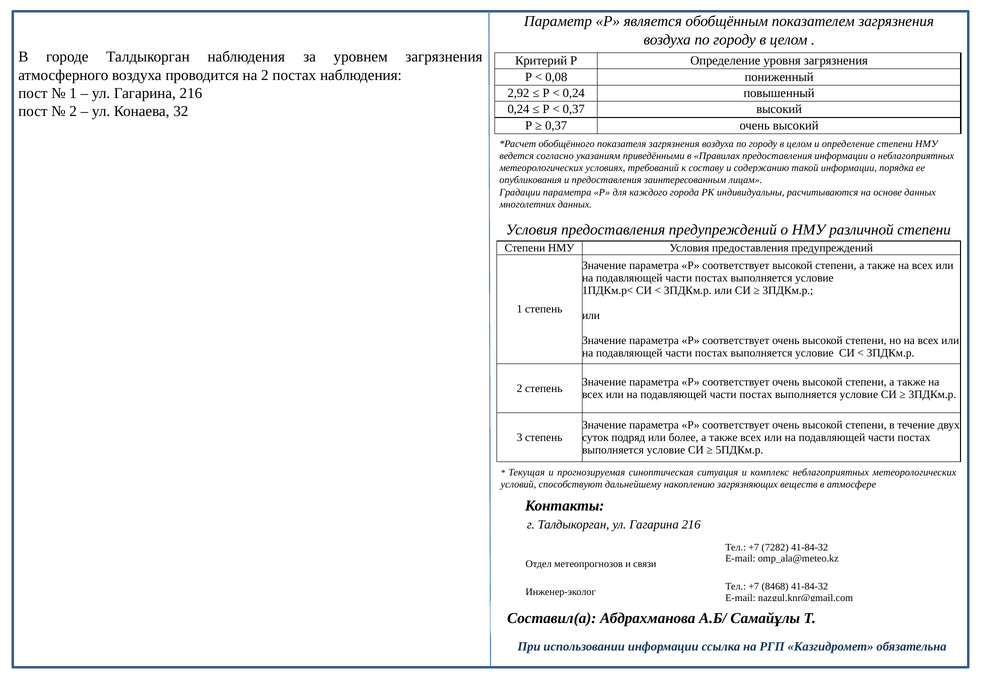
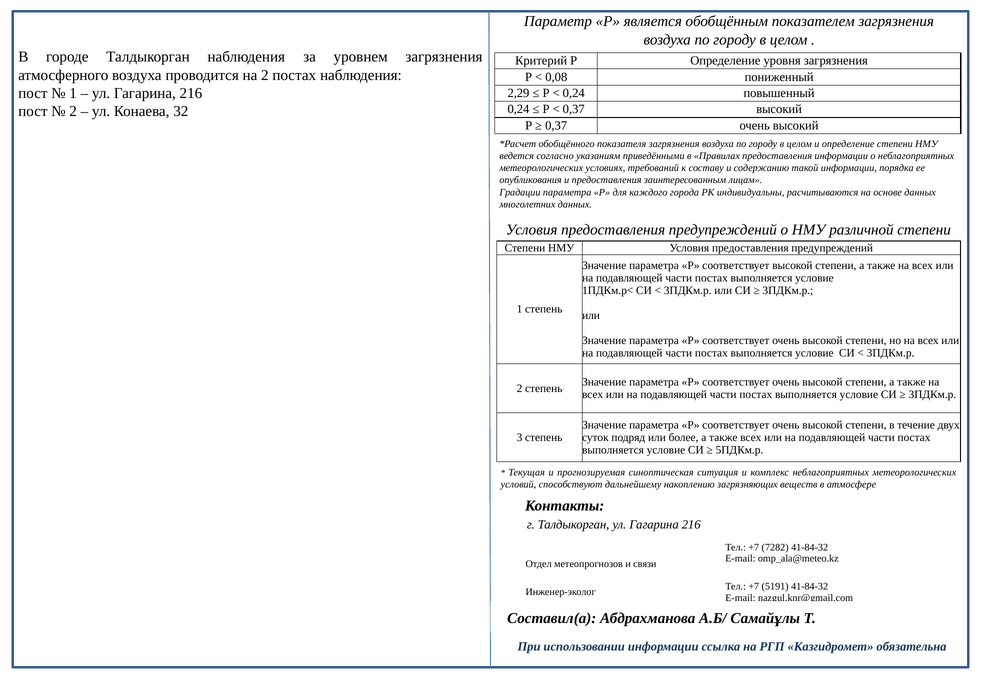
2,92: 2,92 -> 2,29 (518, 93)
8468: 8468 -> 5191 (775, 587)
